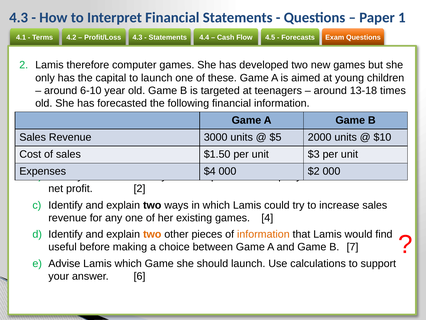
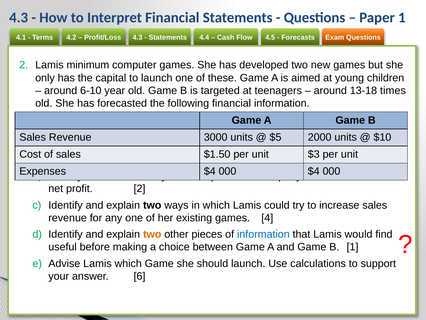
therefore: therefore -> minimum (88, 65)
$2: $2 -> $4 (314, 171)
information colour: orange -> blue (263, 234)
B 7: 7 -> 1 (353, 247)
